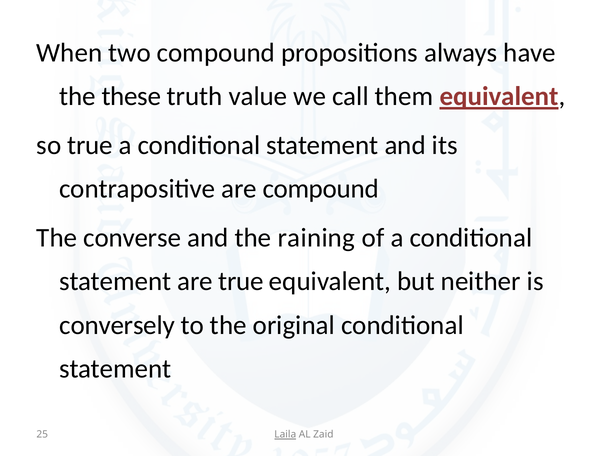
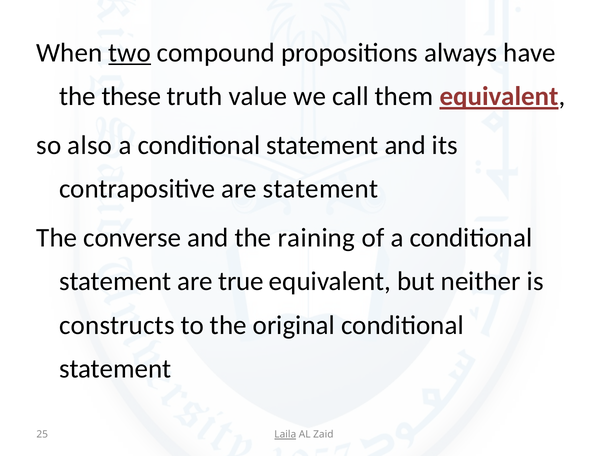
two underline: none -> present (130, 53)
so true: true -> also (90, 145)
are compound: compound -> statement (320, 189)
conversely: conversely -> constructs (117, 325)
